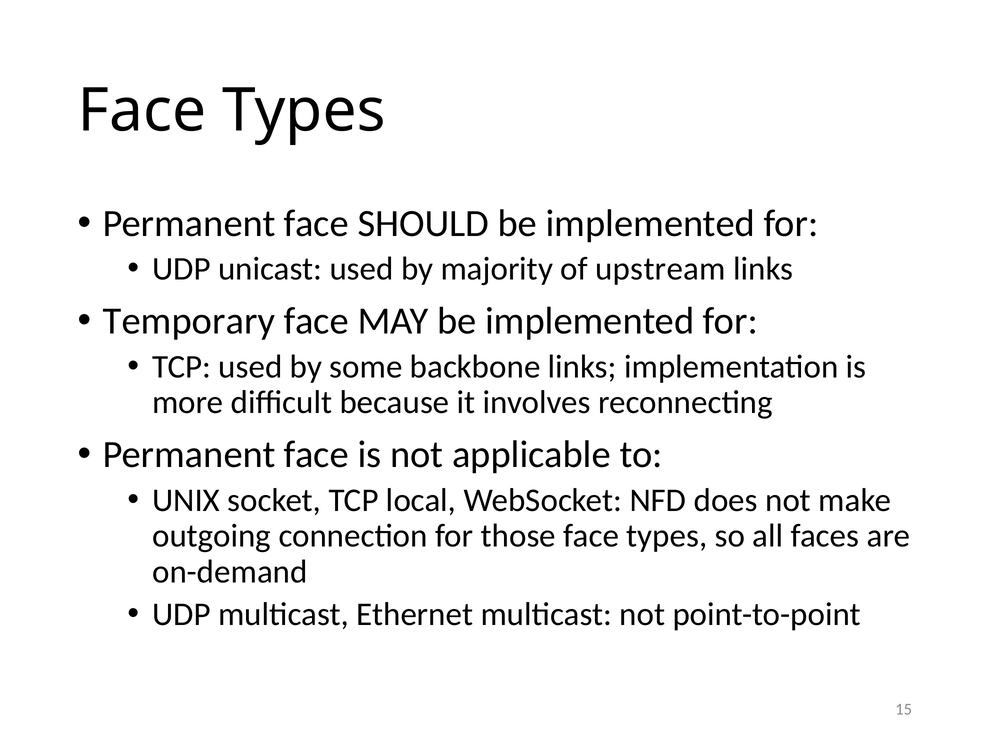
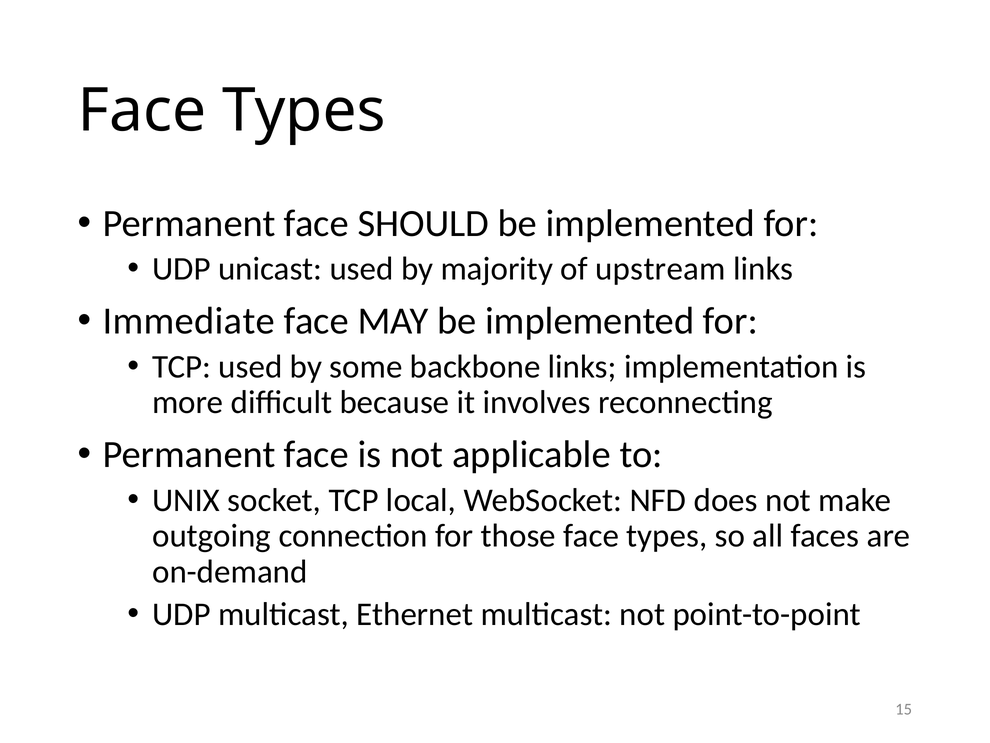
Temporary: Temporary -> Immediate (189, 321)
